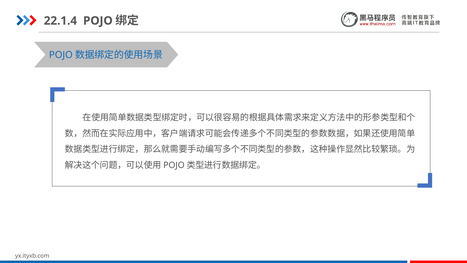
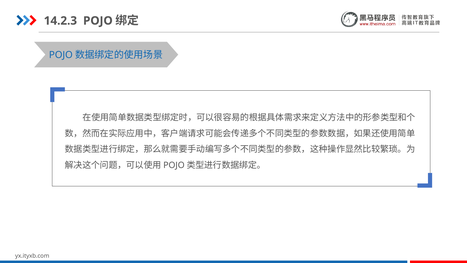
22.1.4: 22.1.4 -> 14.2.3 (60, 21)
